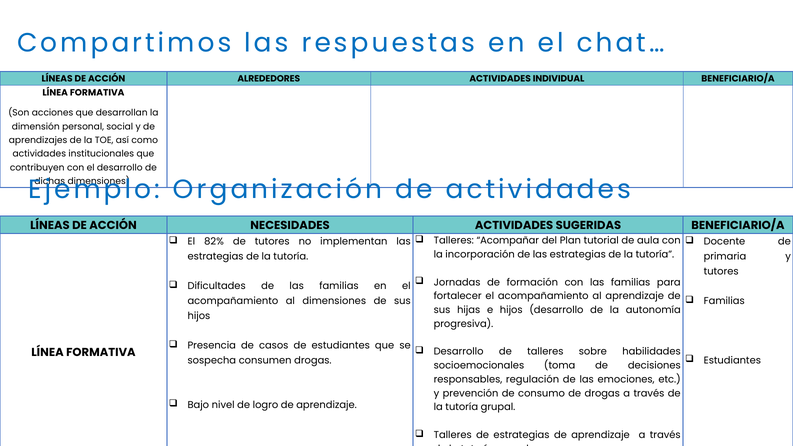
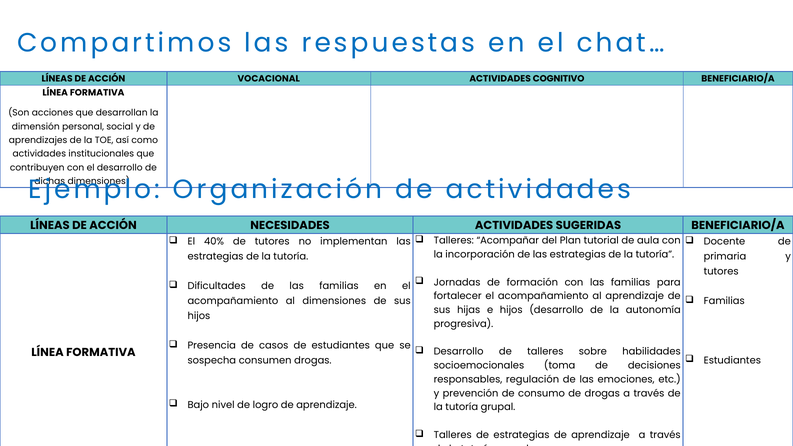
ALREDEDORES: ALREDEDORES -> VOCACIONAL (269, 79)
INDIVIDUAL: INDIVIDUAL -> COGNITIVO (559, 79)
82%: 82% -> 40% (214, 242)
